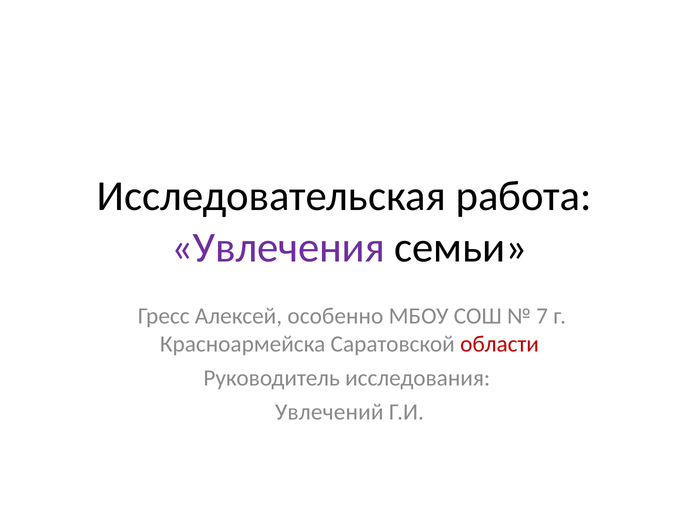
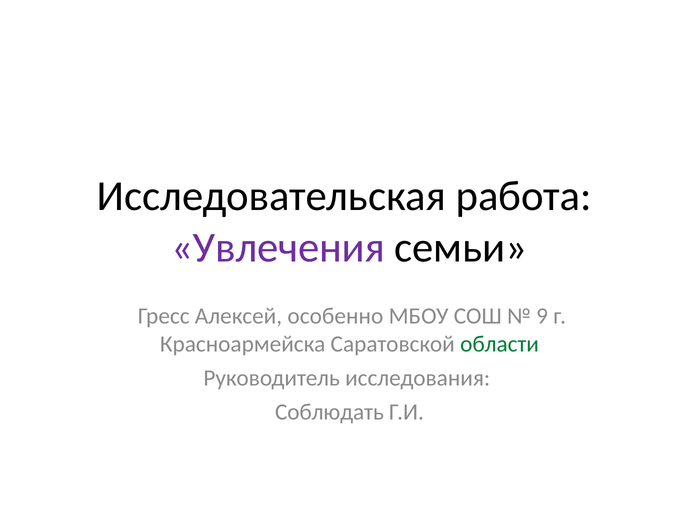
7: 7 -> 9 (542, 316)
области colour: red -> green (500, 344)
Увлечений: Увлечений -> Соблюдать (329, 413)
